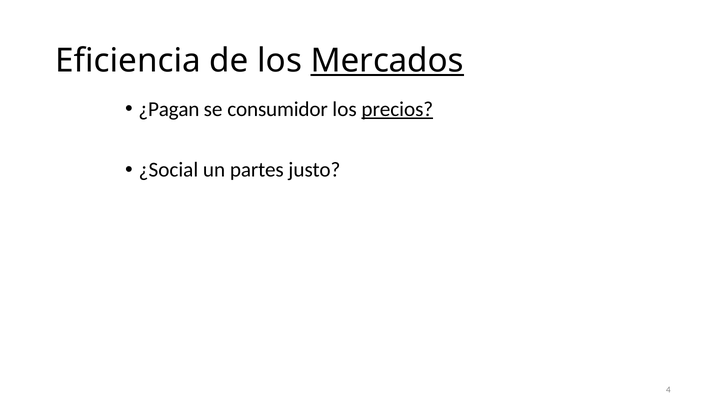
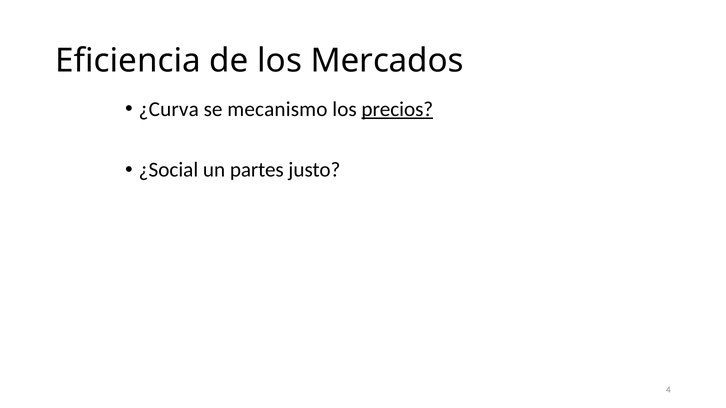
Mercados underline: present -> none (387, 61)
¿Pagan: ¿Pagan -> ¿Curva (169, 109)
consumidor: consumidor -> mecanismo (277, 109)
